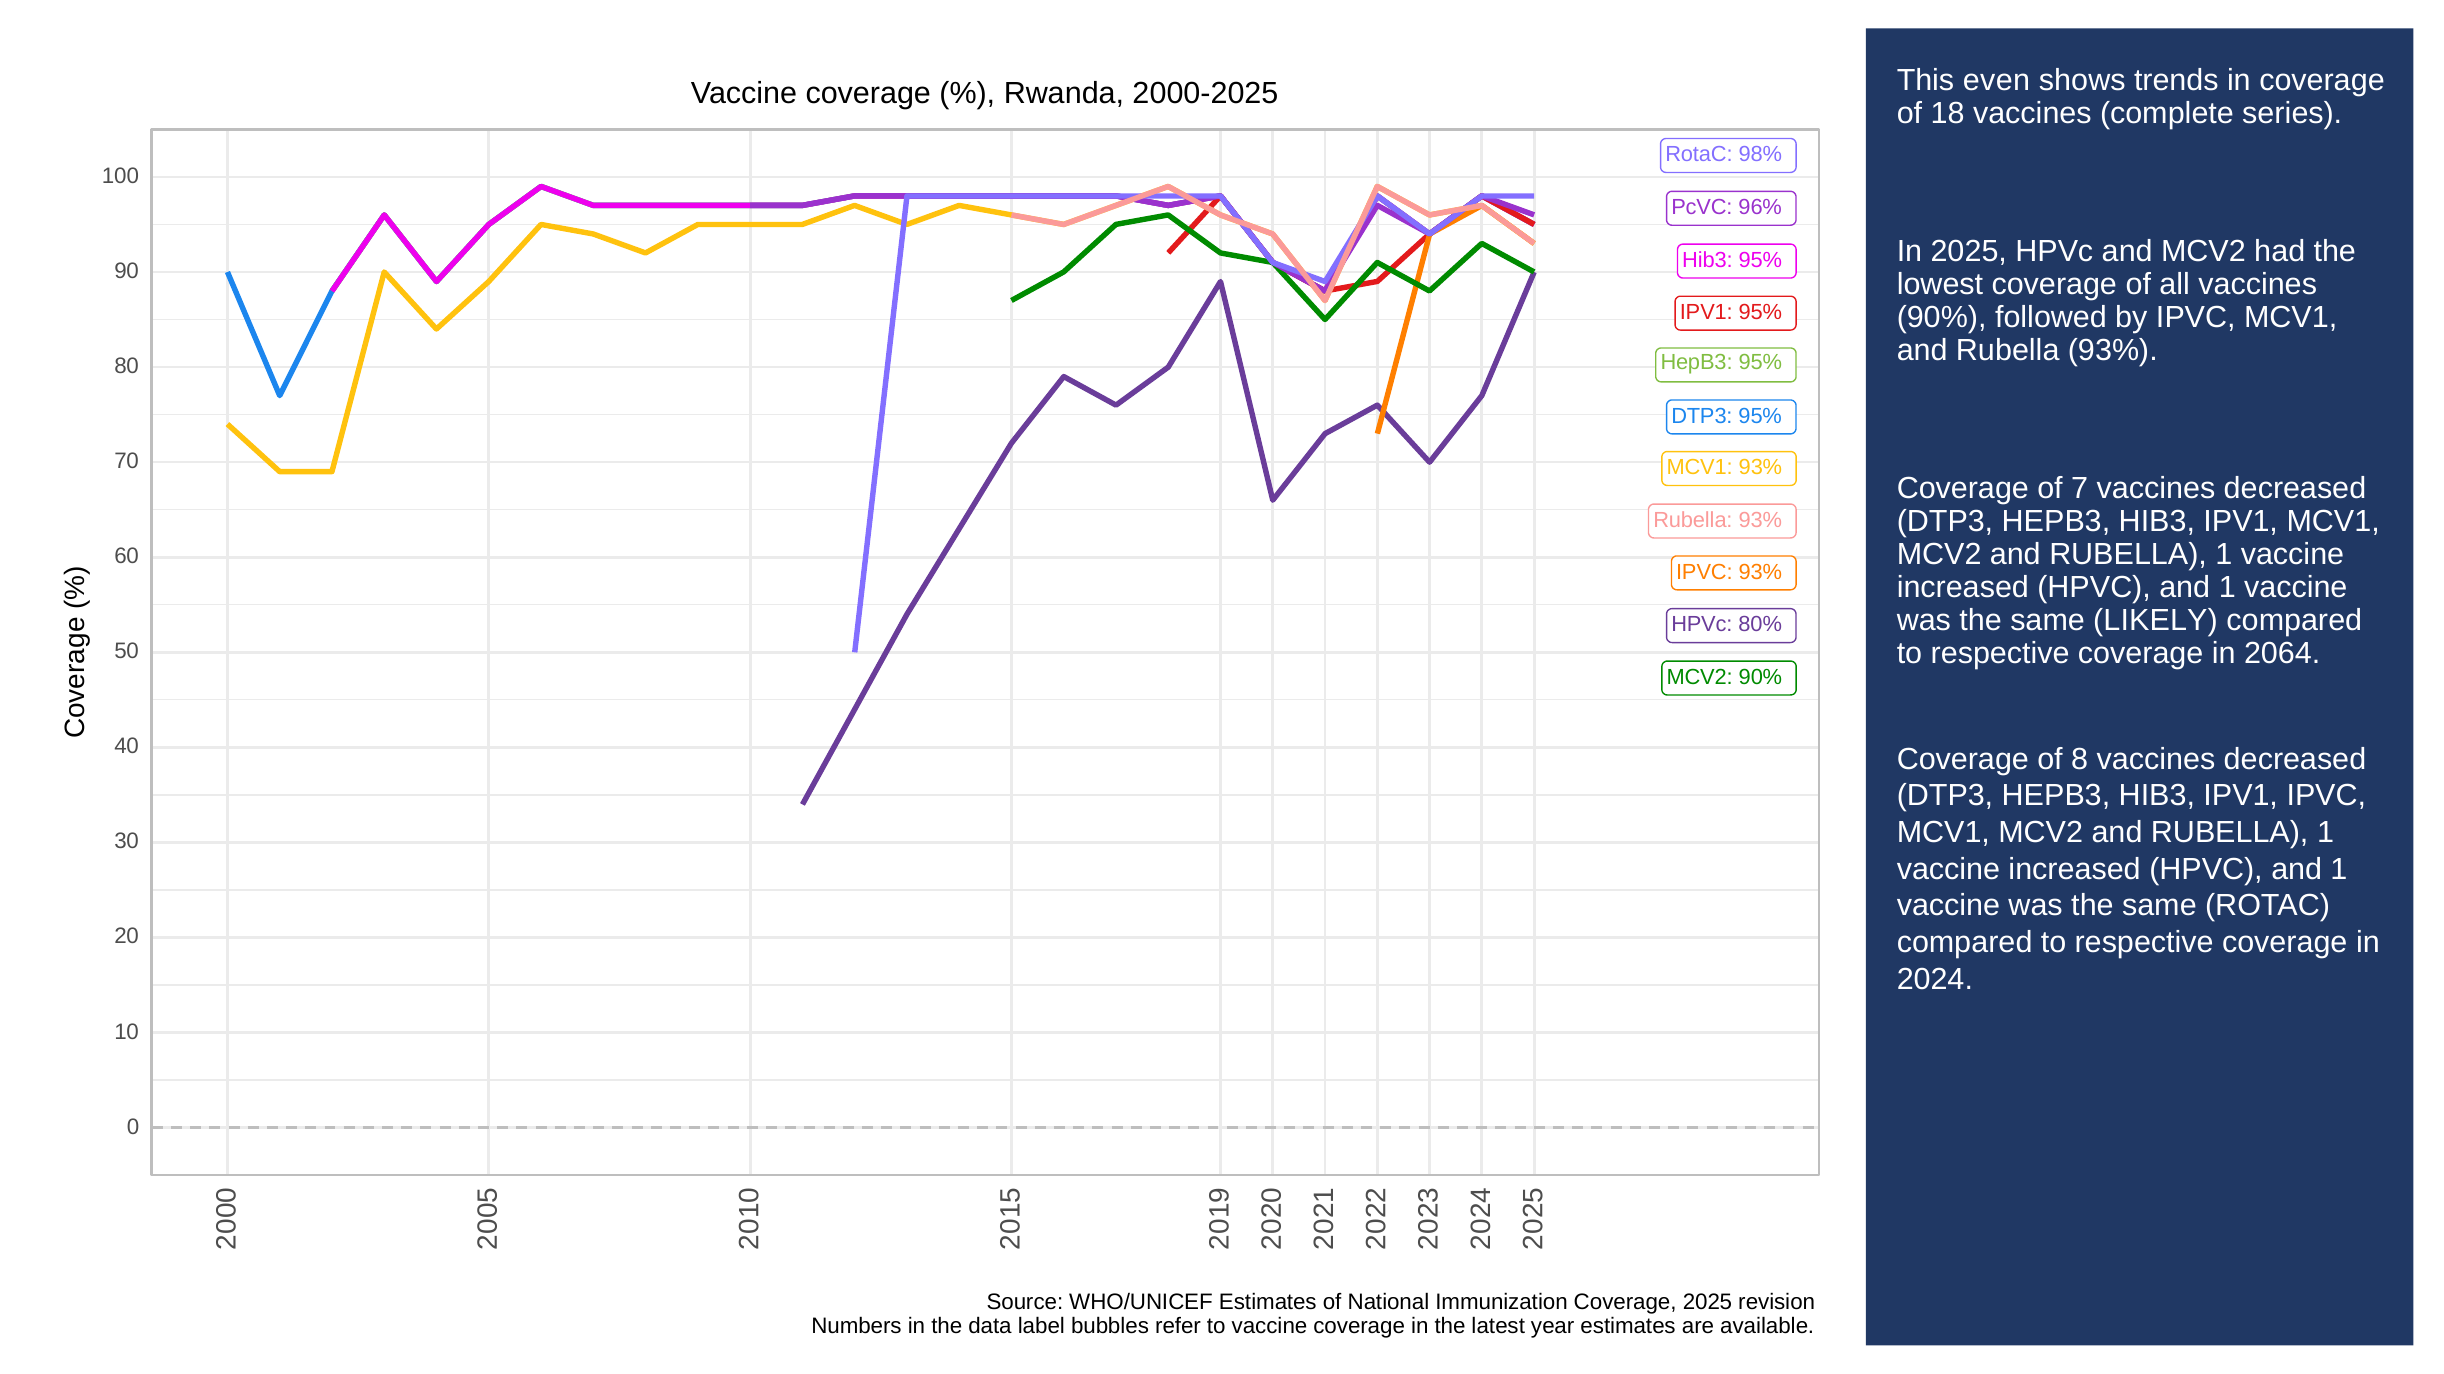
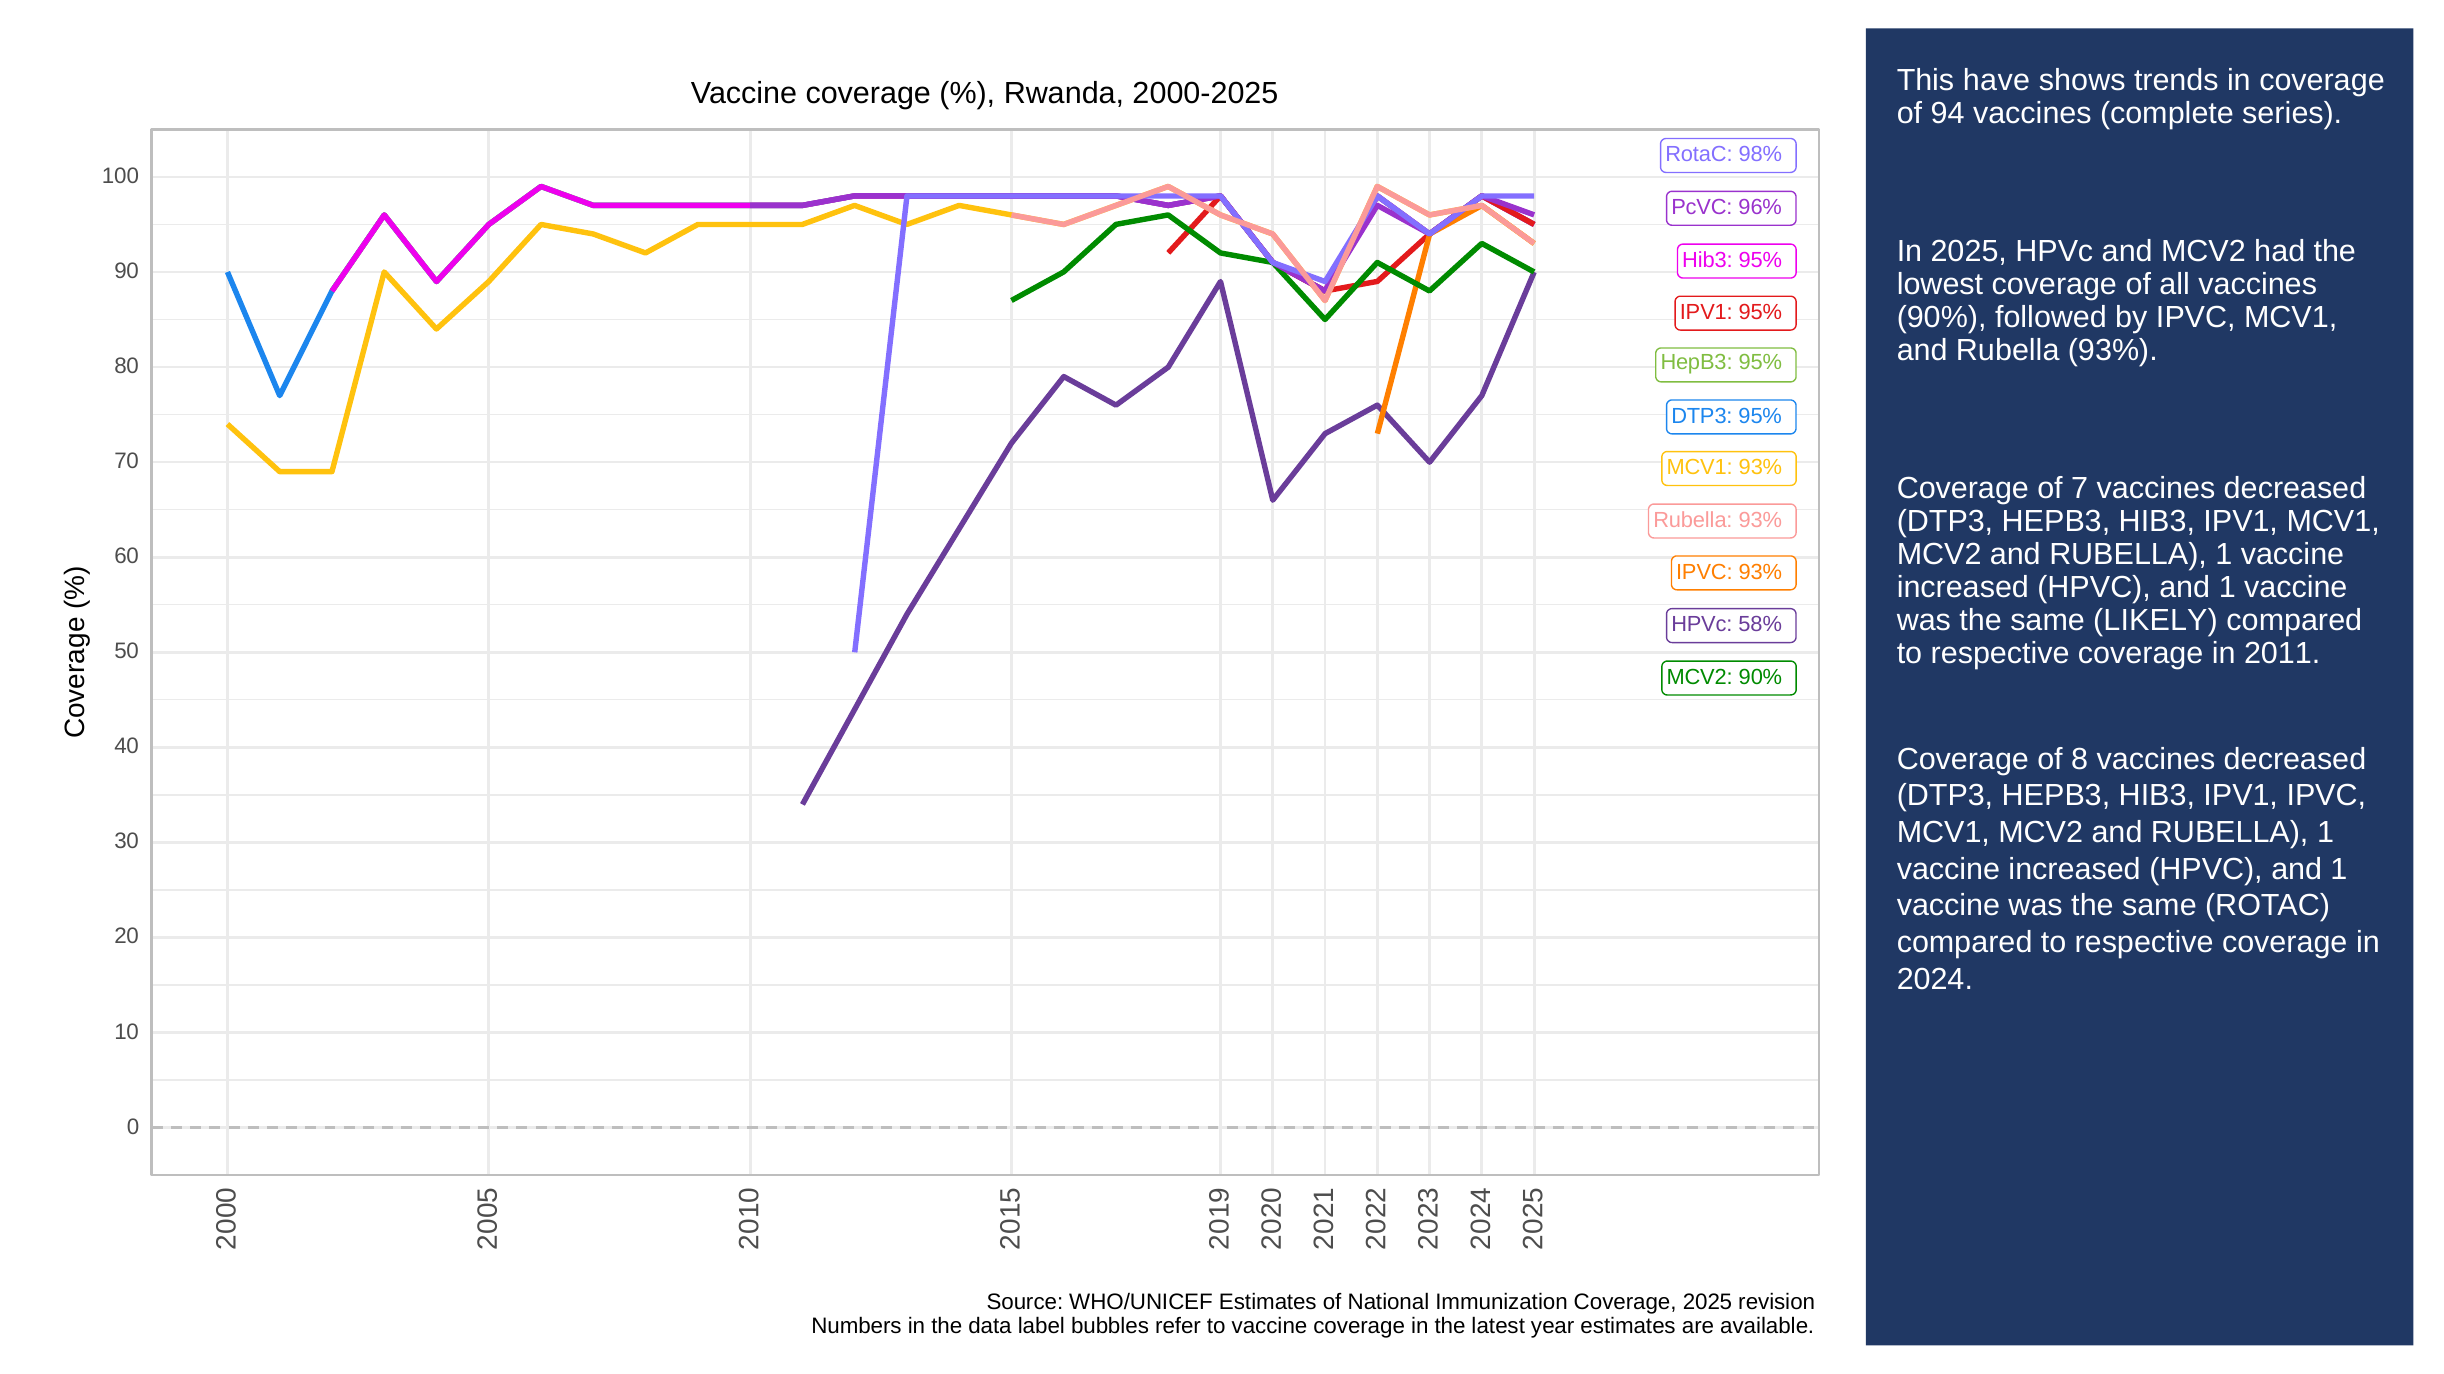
even: even -> have (1997, 80)
18: 18 -> 94 (1948, 113)
80%: 80% -> 58% (1760, 625)
2064: 2064 -> 2011 (2282, 653)
